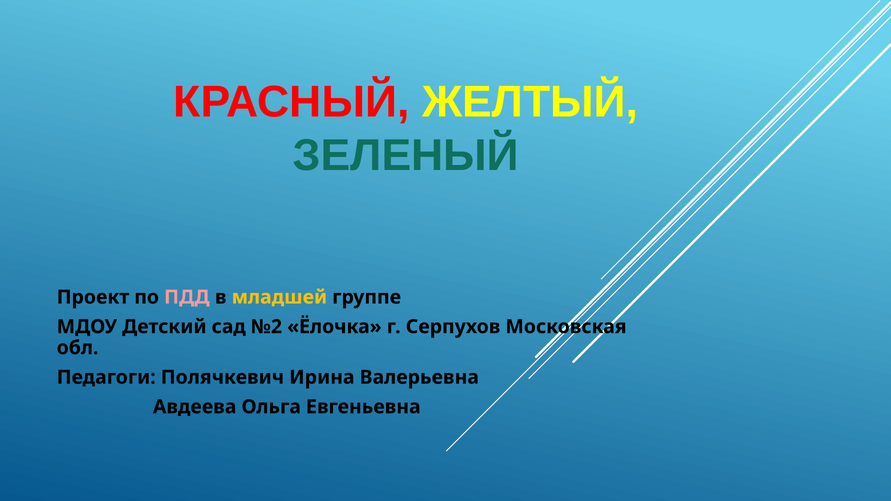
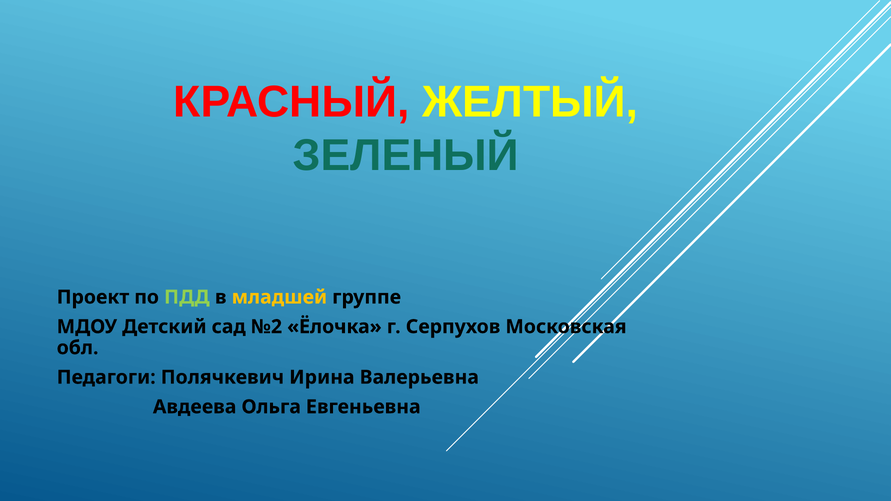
ПДД colour: pink -> light green (187, 297)
